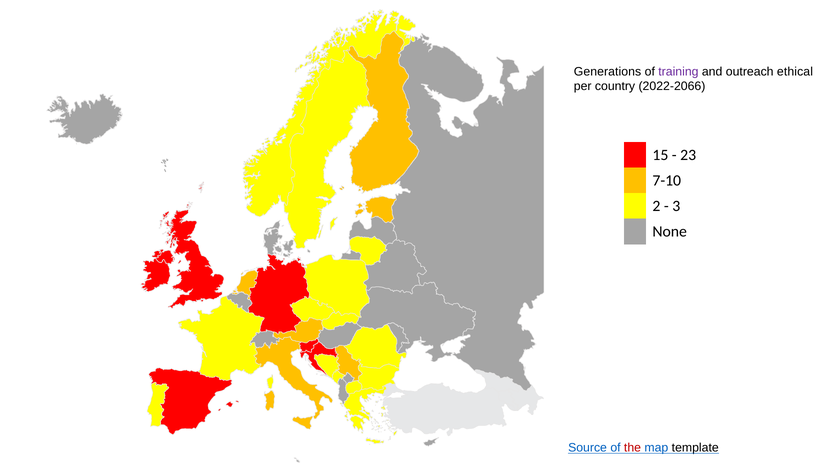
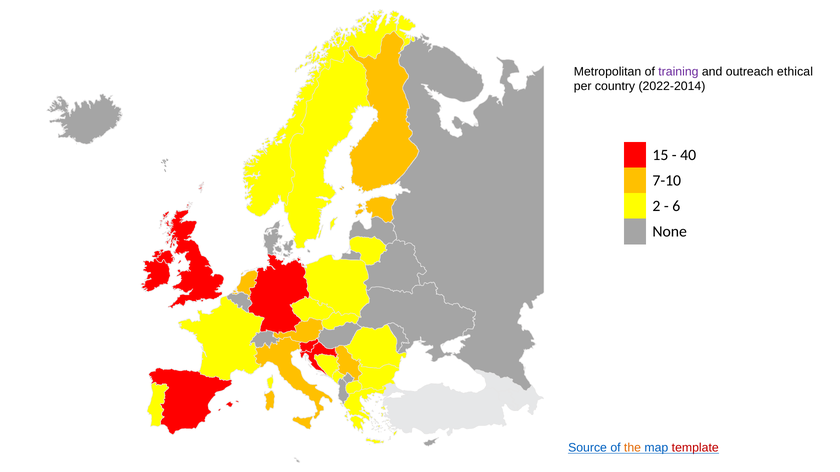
Generations: Generations -> Metropolitan (608, 72)
2022-2066: 2022-2066 -> 2022-2014 (672, 86)
23: 23 -> 40 (688, 155)
3: 3 -> 6 (676, 206)
the colour: red -> orange (632, 448)
template colour: black -> red (695, 448)
